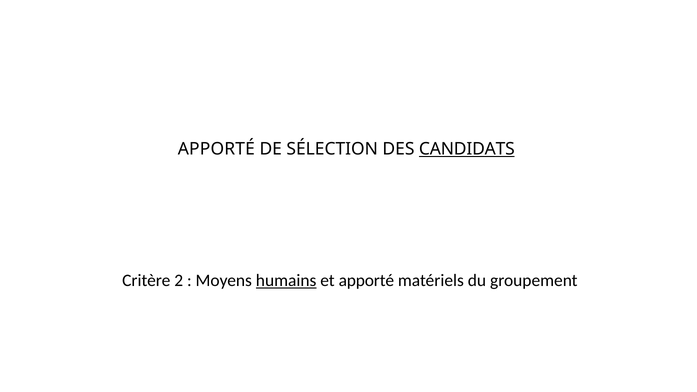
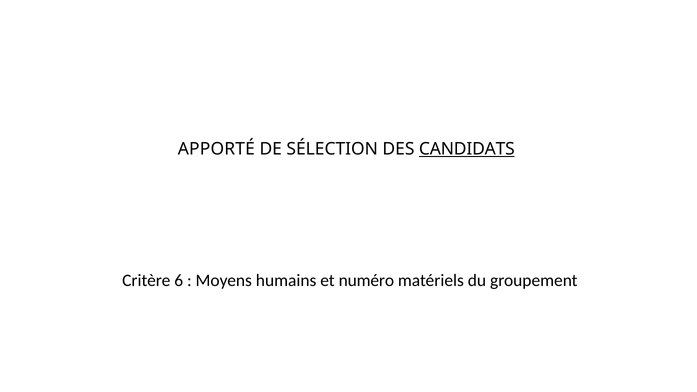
2: 2 -> 6 (179, 280)
humains underline: present -> none (286, 280)
et apporté: apporté -> numéro (366, 280)
